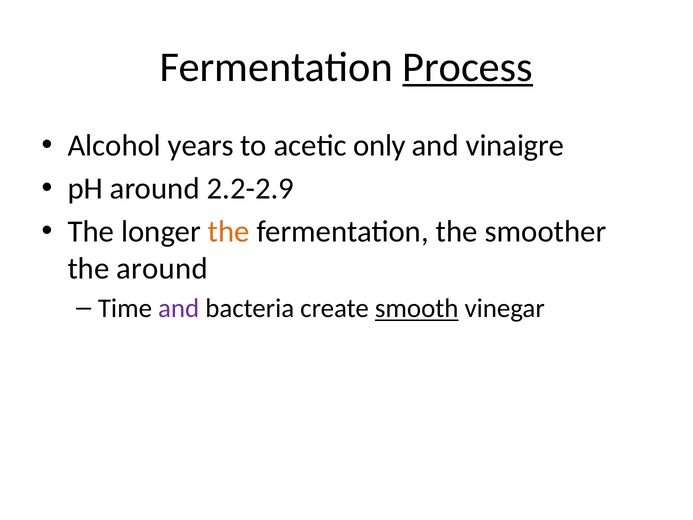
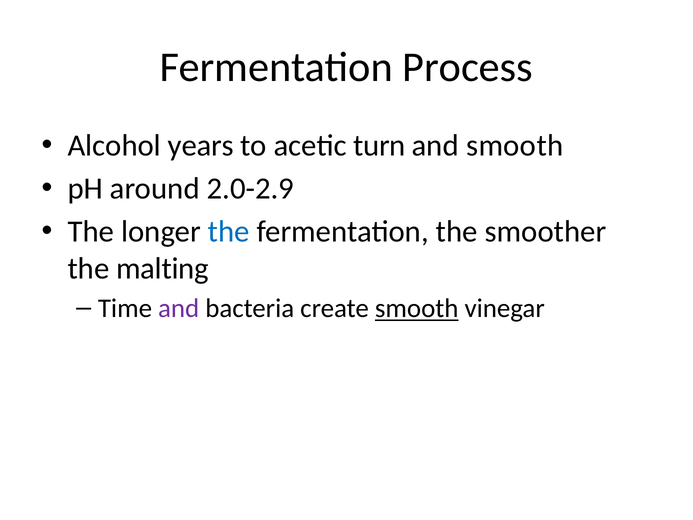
Process underline: present -> none (468, 67)
only: only -> turn (379, 145)
and vinaigre: vinaigre -> smooth (515, 145)
2.2-2.9: 2.2-2.9 -> 2.0-2.9 (250, 189)
the colour: orange -> blue (229, 232)
the around: around -> malting (162, 269)
